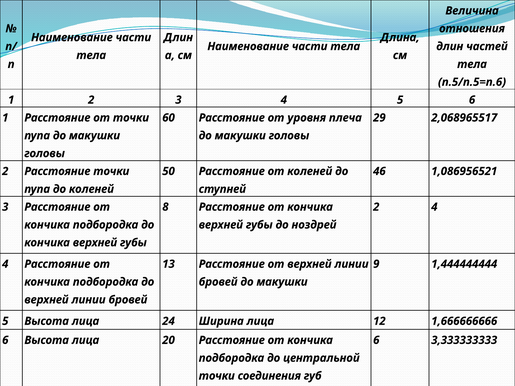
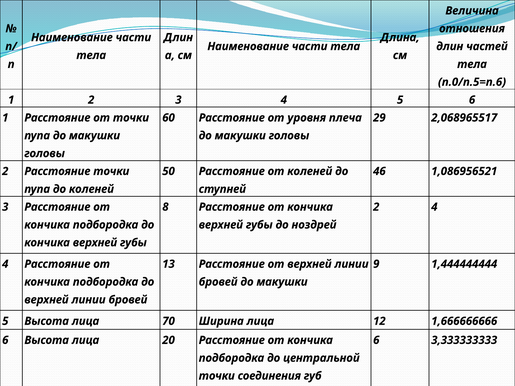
п.5/п.5=п.6: п.5/п.5=п.6 -> п.0/п.5=п.6 (472, 82)
24: 24 -> 70 (169, 321)
